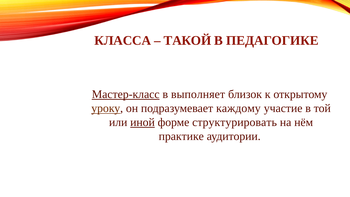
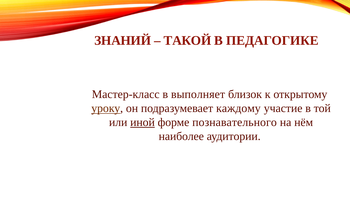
КЛАССА: КЛАССА -> ЗНАНИЙ (123, 40)
Мастер-класс underline: present -> none (126, 94)
структурировать: структурировать -> познавательного (235, 122)
практике: практике -> наиболее (181, 136)
